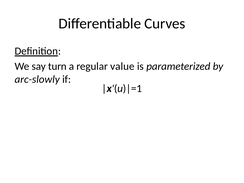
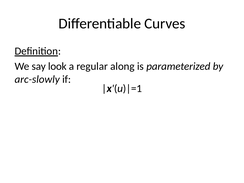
turn: turn -> look (57, 66)
value: value -> along (122, 66)
